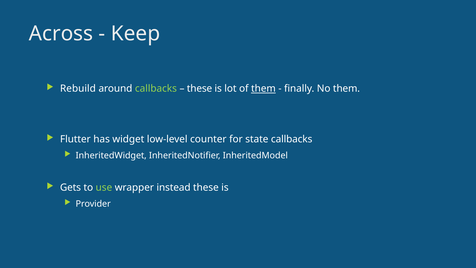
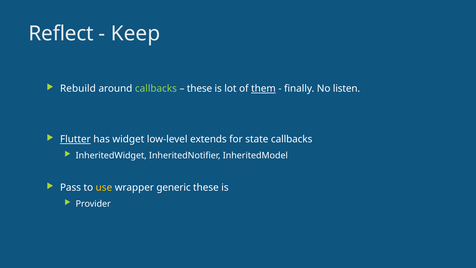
Across: Across -> Reflect (61, 33)
No them: them -> listen (347, 89)
Flutter underline: none -> present (75, 139)
counter: counter -> extends (208, 139)
Gets: Gets -> Pass (71, 187)
use colour: light green -> yellow (104, 187)
instead: instead -> generic (174, 187)
